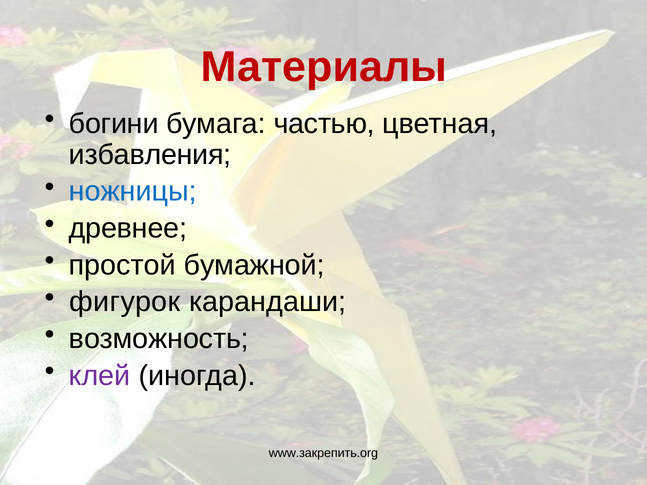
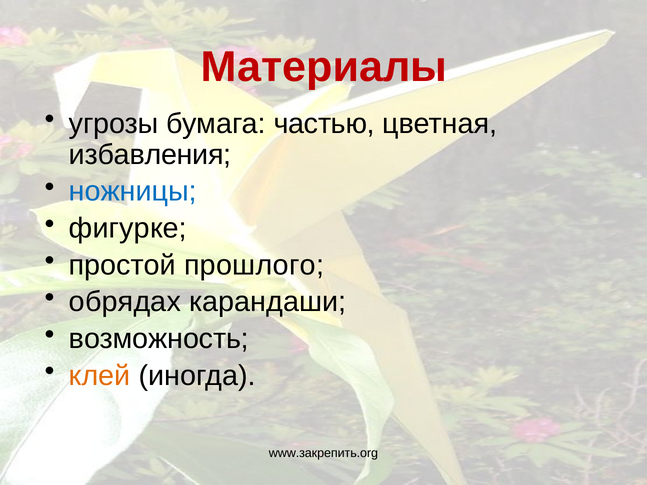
богини: богини -> угрозы (114, 124)
древнее: древнее -> фигурке (128, 228)
бумажной: бумажной -> прошлого (254, 265)
фигурок: фигурок -> обрядах (125, 302)
клей colour: purple -> orange (100, 376)
